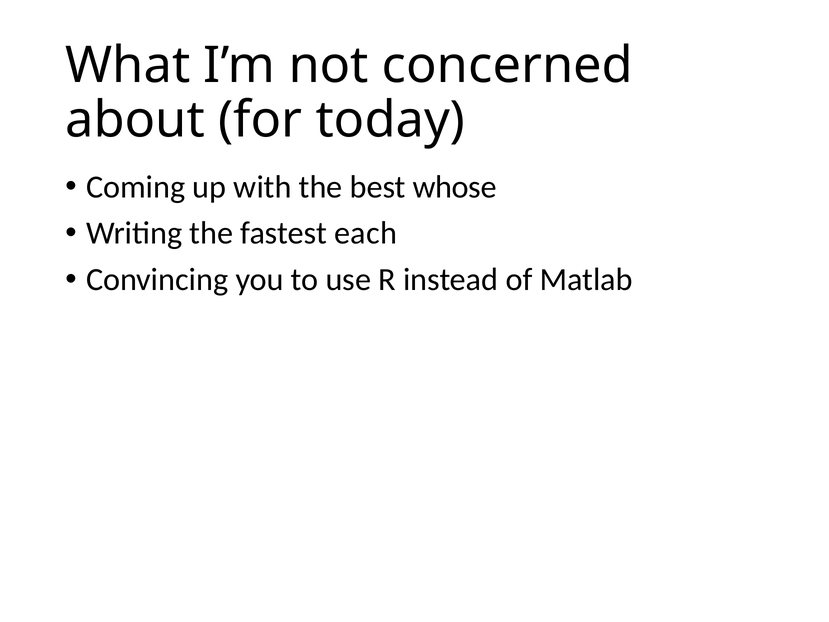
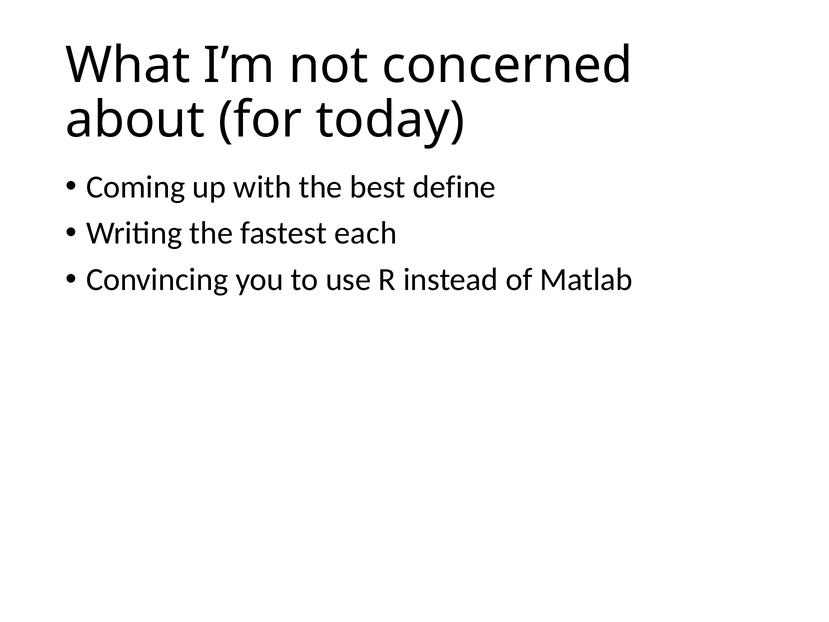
whose: whose -> define (454, 187)
